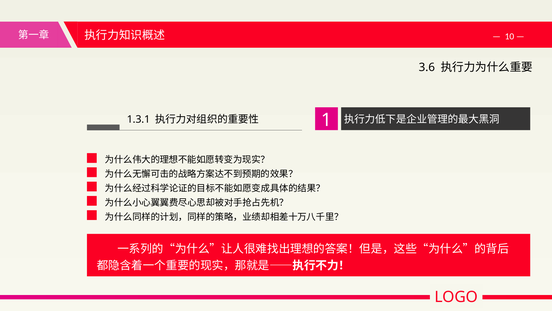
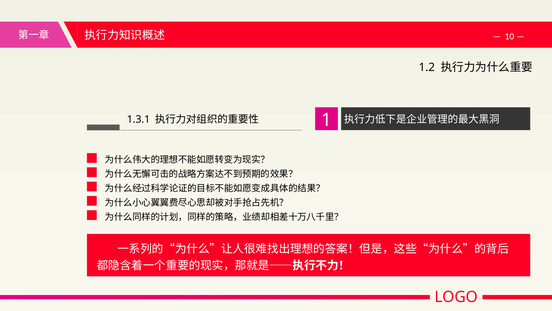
3.6: 3.6 -> 1.2 (427, 67)
